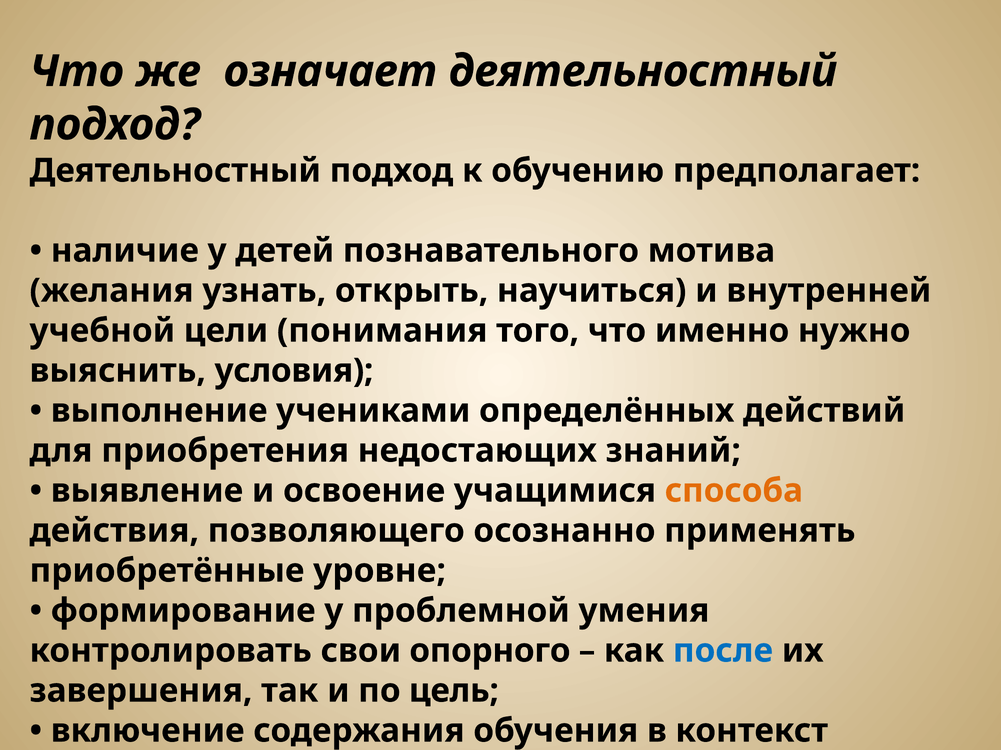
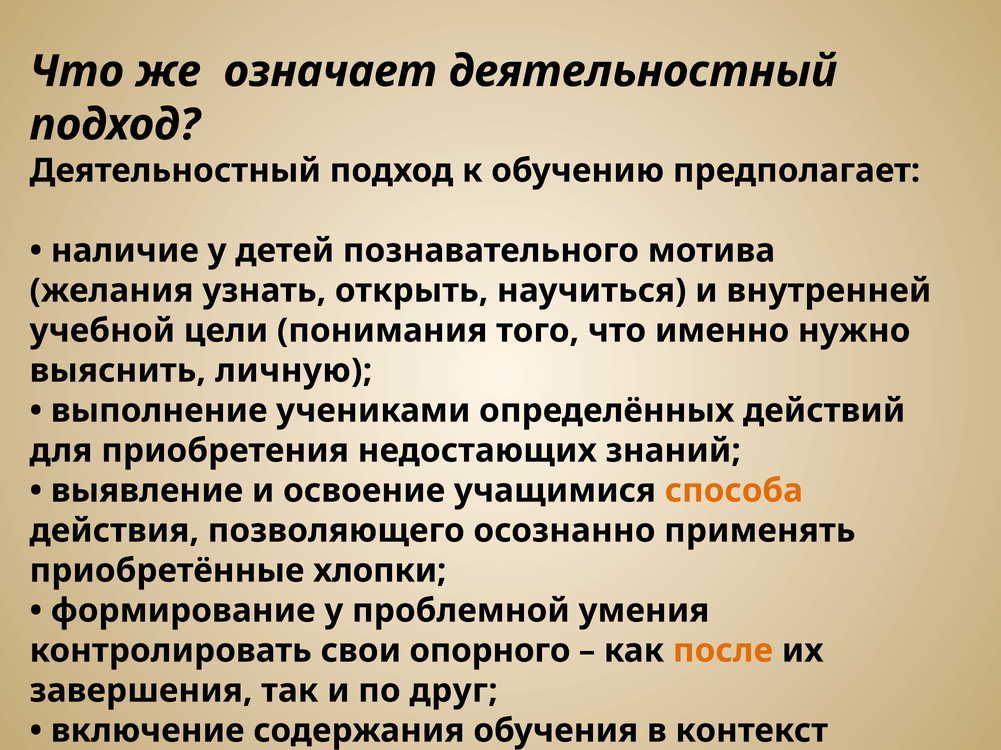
условия: условия -> личную (294, 371)
уровне: уровне -> хлопки (380, 571)
после colour: blue -> orange (723, 651)
цель: цель -> друг (454, 691)
